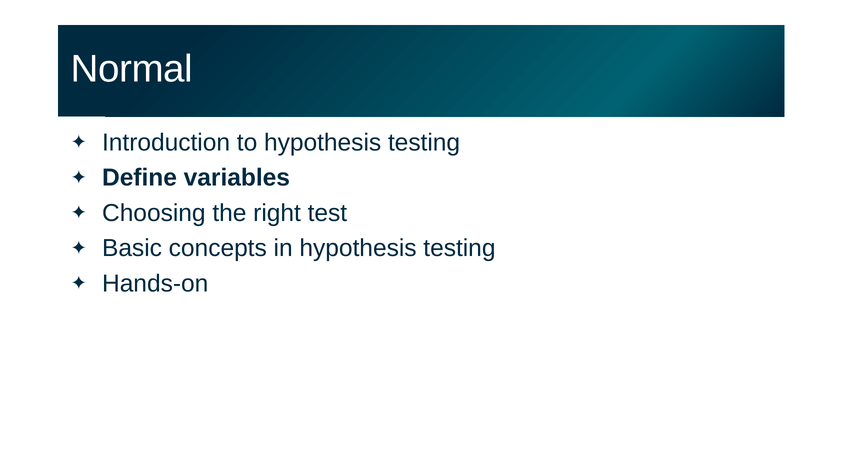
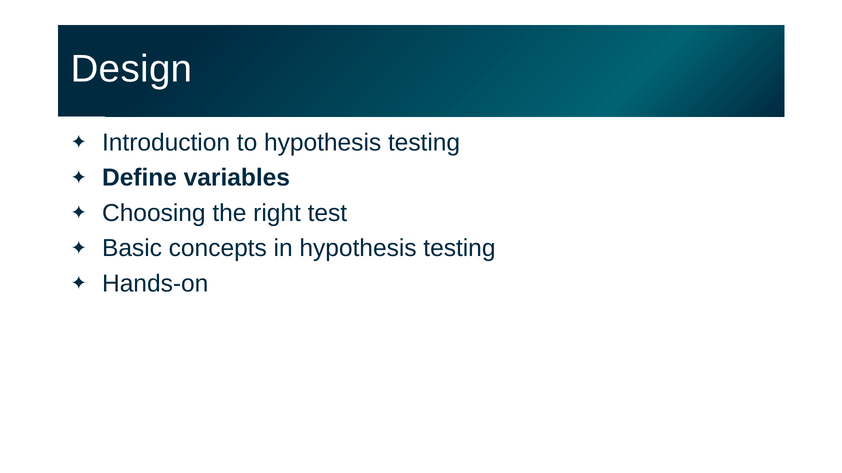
Normal: Normal -> Design (131, 69)
